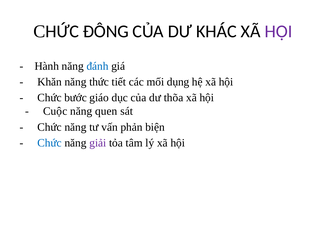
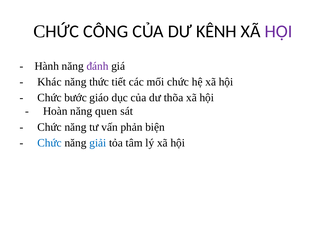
ĐÔNG: ĐÔNG -> CÔNG (106, 31)
KHÁC: KHÁC -> KÊNH (216, 31)
đánh colour: blue -> purple (98, 66)
Khăn: Khăn -> Khác (50, 82)
mối dụng: dụng -> chức (178, 82)
Cuộc: Cuộc -> Hoàn (55, 111)
giải colour: purple -> blue (98, 143)
